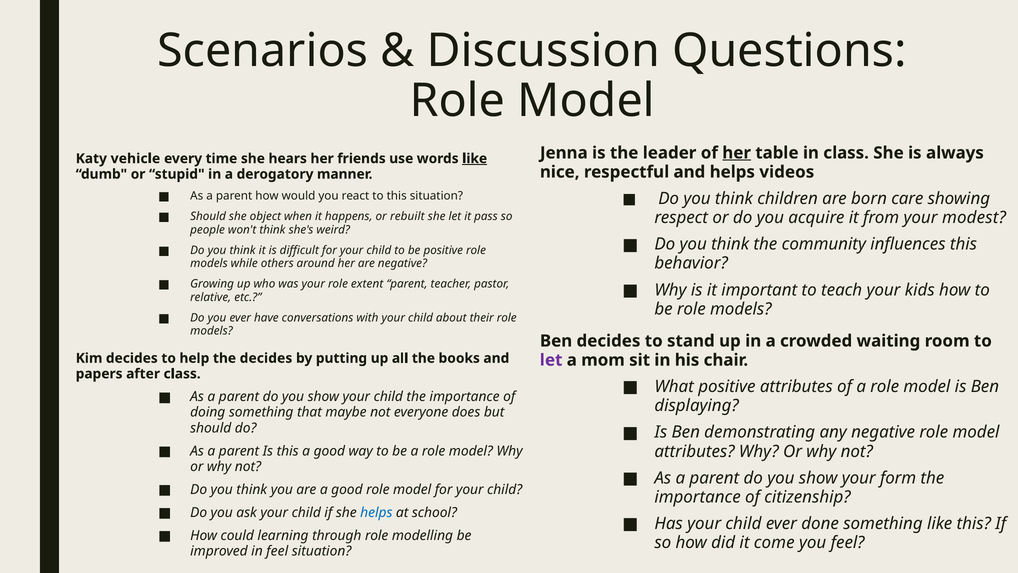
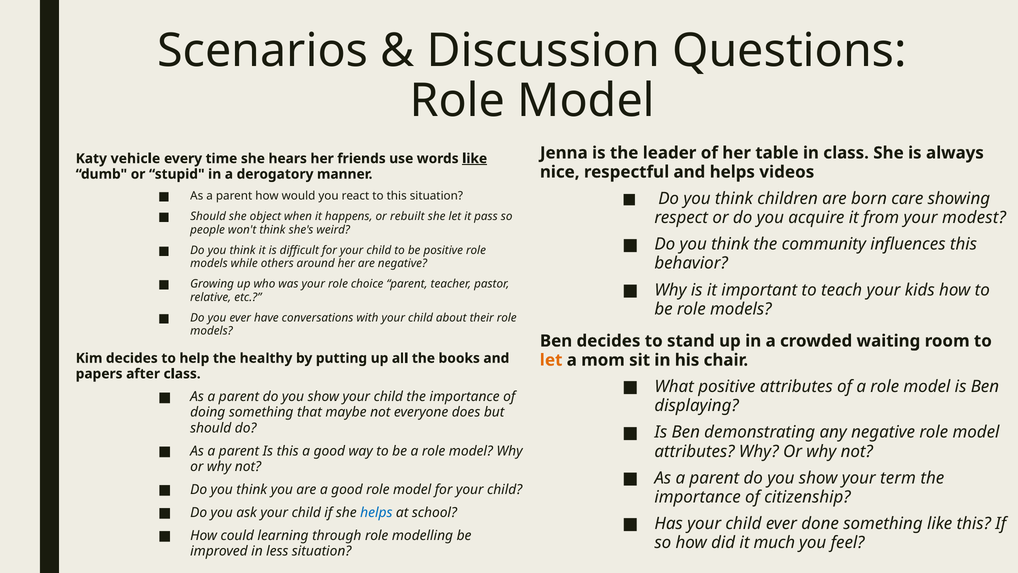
her underline: present -> none (737, 153)
extent: extent -> choice (367, 284)
the decides: decides -> healthy (266, 358)
let colour: purple -> orange (551, 360)
form: form -> term (898, 478)
come: come -> much (774, 542)
in feel: feel -> less (277, 551)
